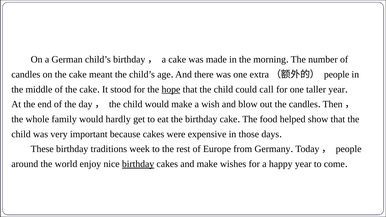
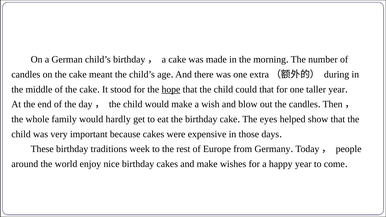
people: people -> during (337, 74)
could call: call -> that (267, 89)
food: food -> eyes (268, 119)
birthday underline: present -> none (138, 164)
